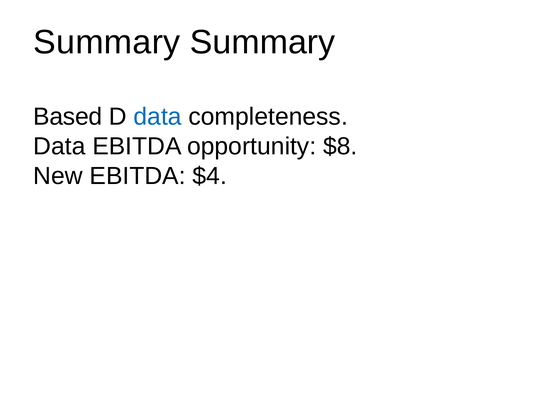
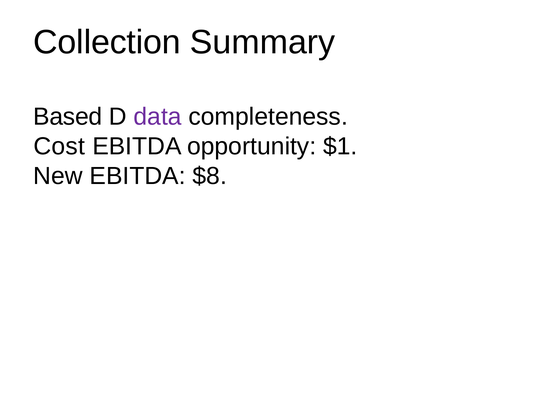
Summary: Summary -> Collection (107, 42)
data colour: blue -> purple (158, 117)
Data: Data -> Cost (59, 146)
$8: $8 -> $1 (340, 146)
$4: $4 -> $8 (210, 176)
